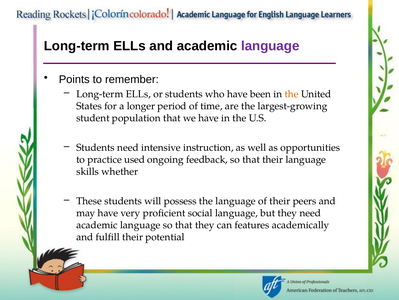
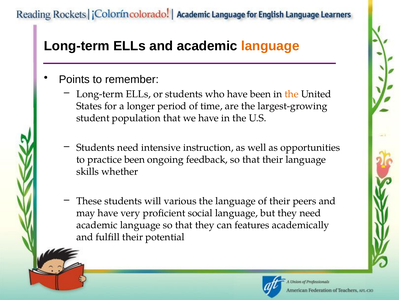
language colour: purple -> orange (270, 46)
practice used: used -> been (135, 159)
possess: possess -> various (180, 201)
